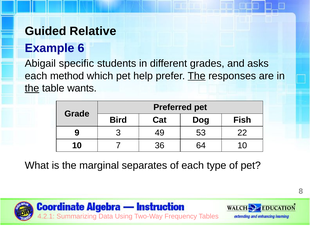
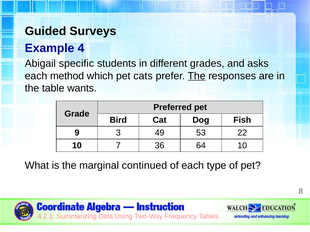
Relative: Relative -> Surveys (93, 31)
6: 6 -> 4 (81, 48)
help: help -> cats (143, 76)
the underline: present -> none (32, 88)
separates: separates -> continued (144, 166)
